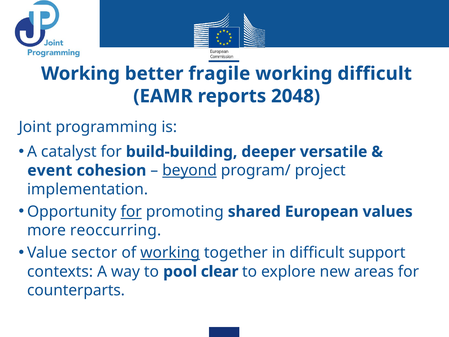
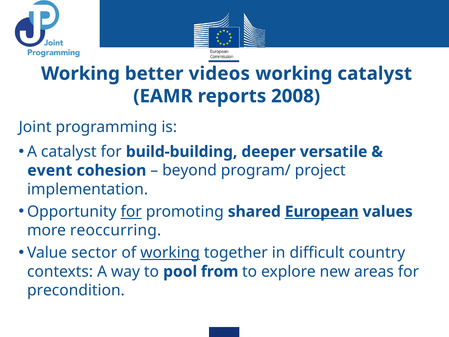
fragile: fragile -> videos (219, 74)
working difficult: difficult -> catalyst (375, 74)
2048: 2048 -> 2008 (296, 96)
beyond underline: present -> none (190, 170)
European underline: none -> present (322, 212)
support: support -> country (377, 253)
clear: clear -> from (220, 271)
counterparts: counterparts -> precondition (76, 290)
